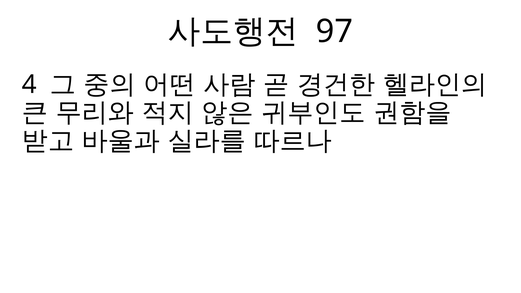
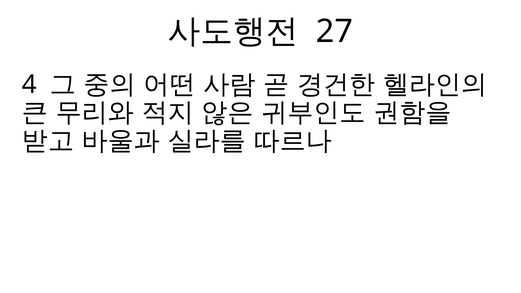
97: 97 -> 27 (334, 31)
